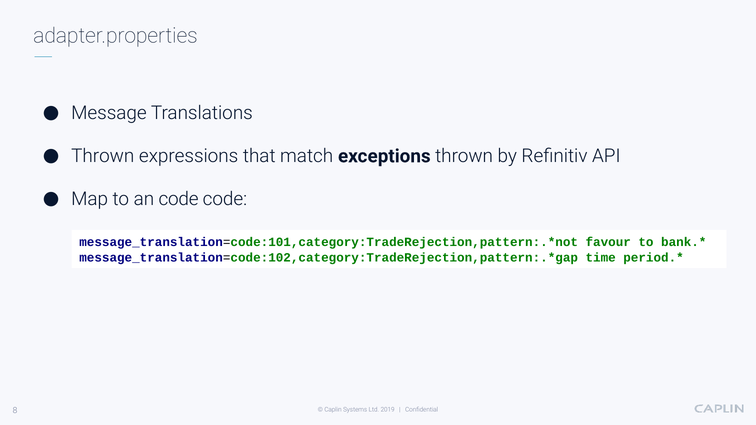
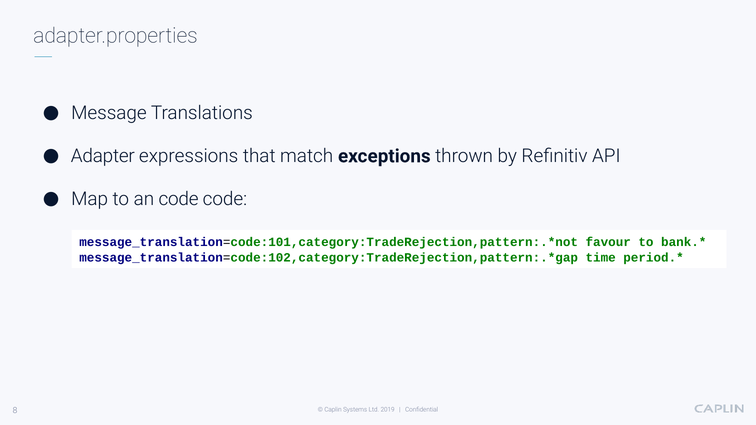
Thrown: Thrown -> Adapter (103, 156)
